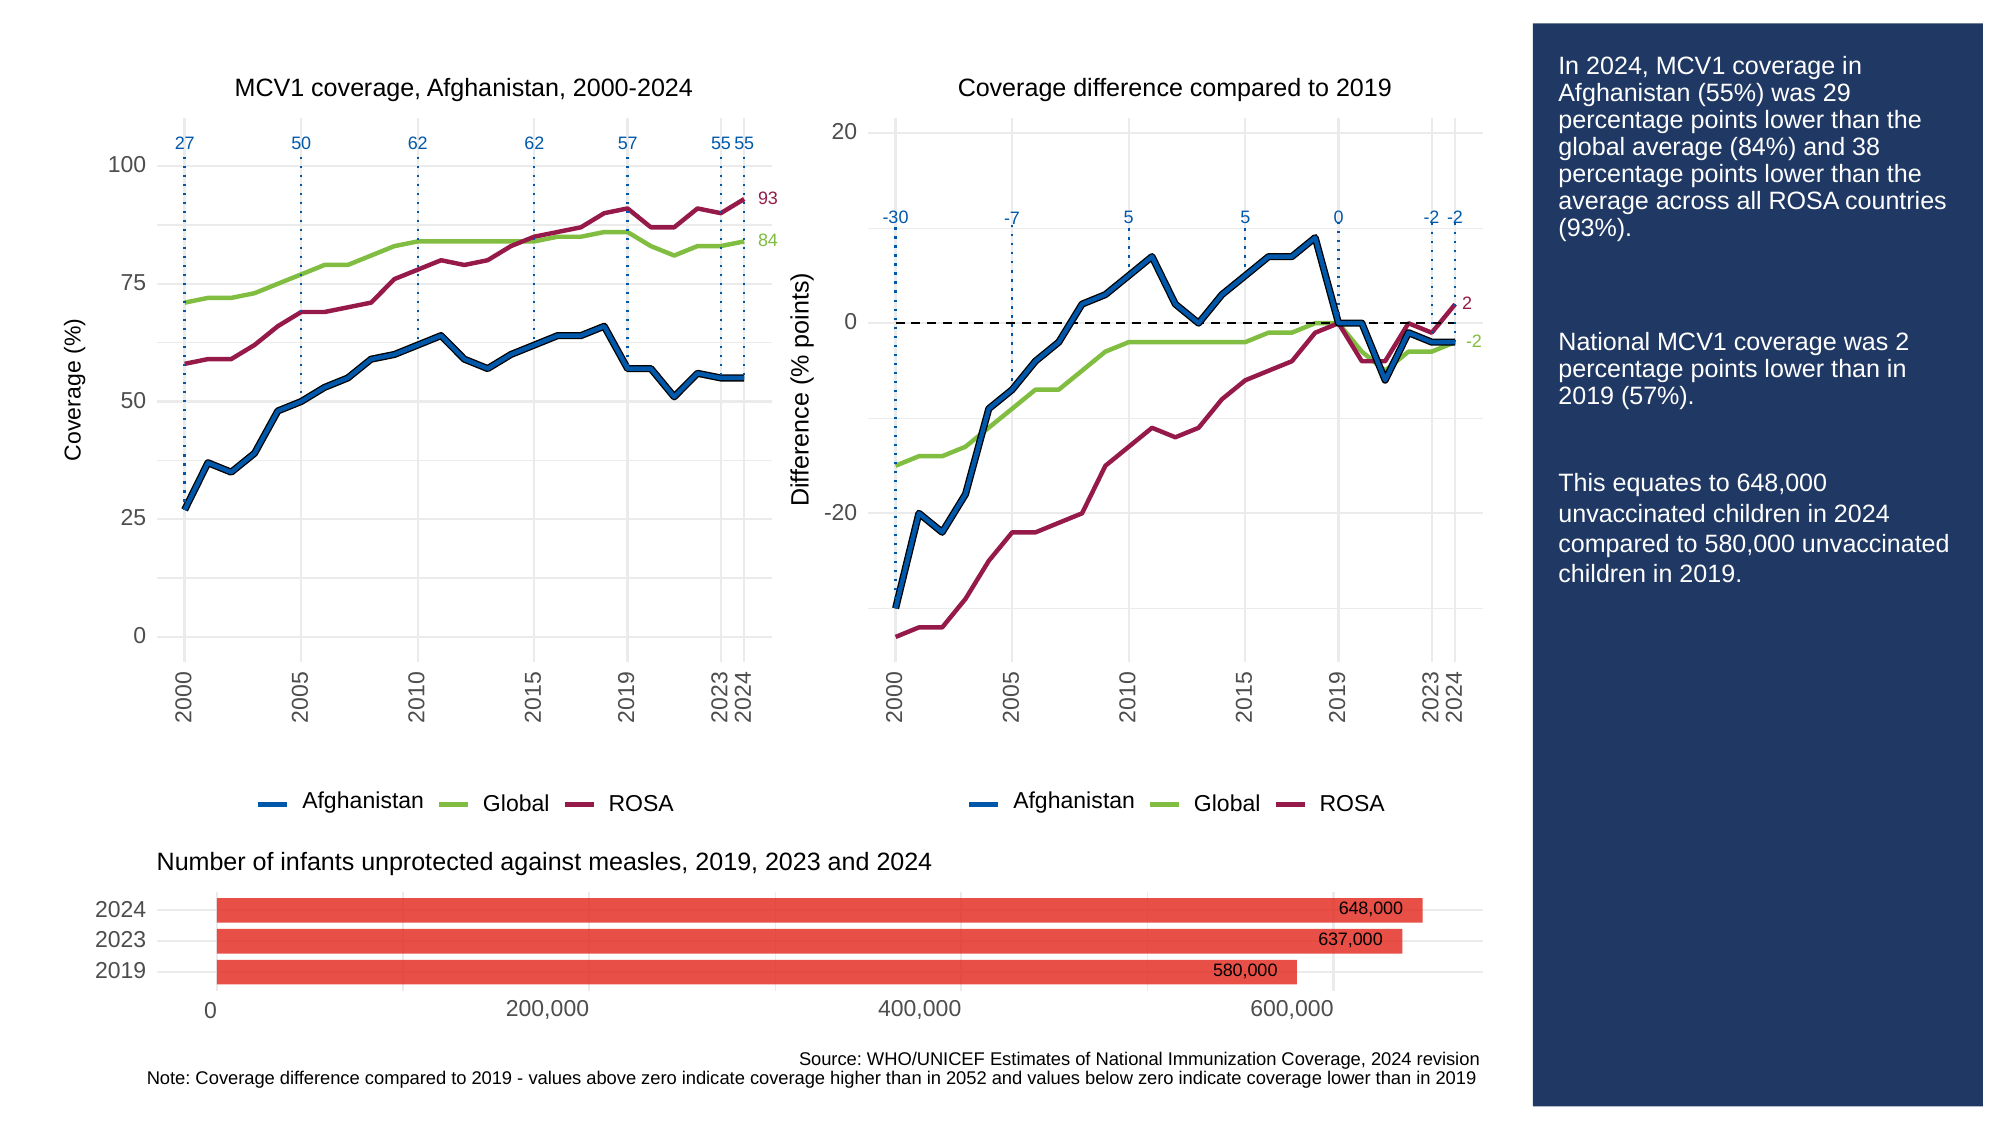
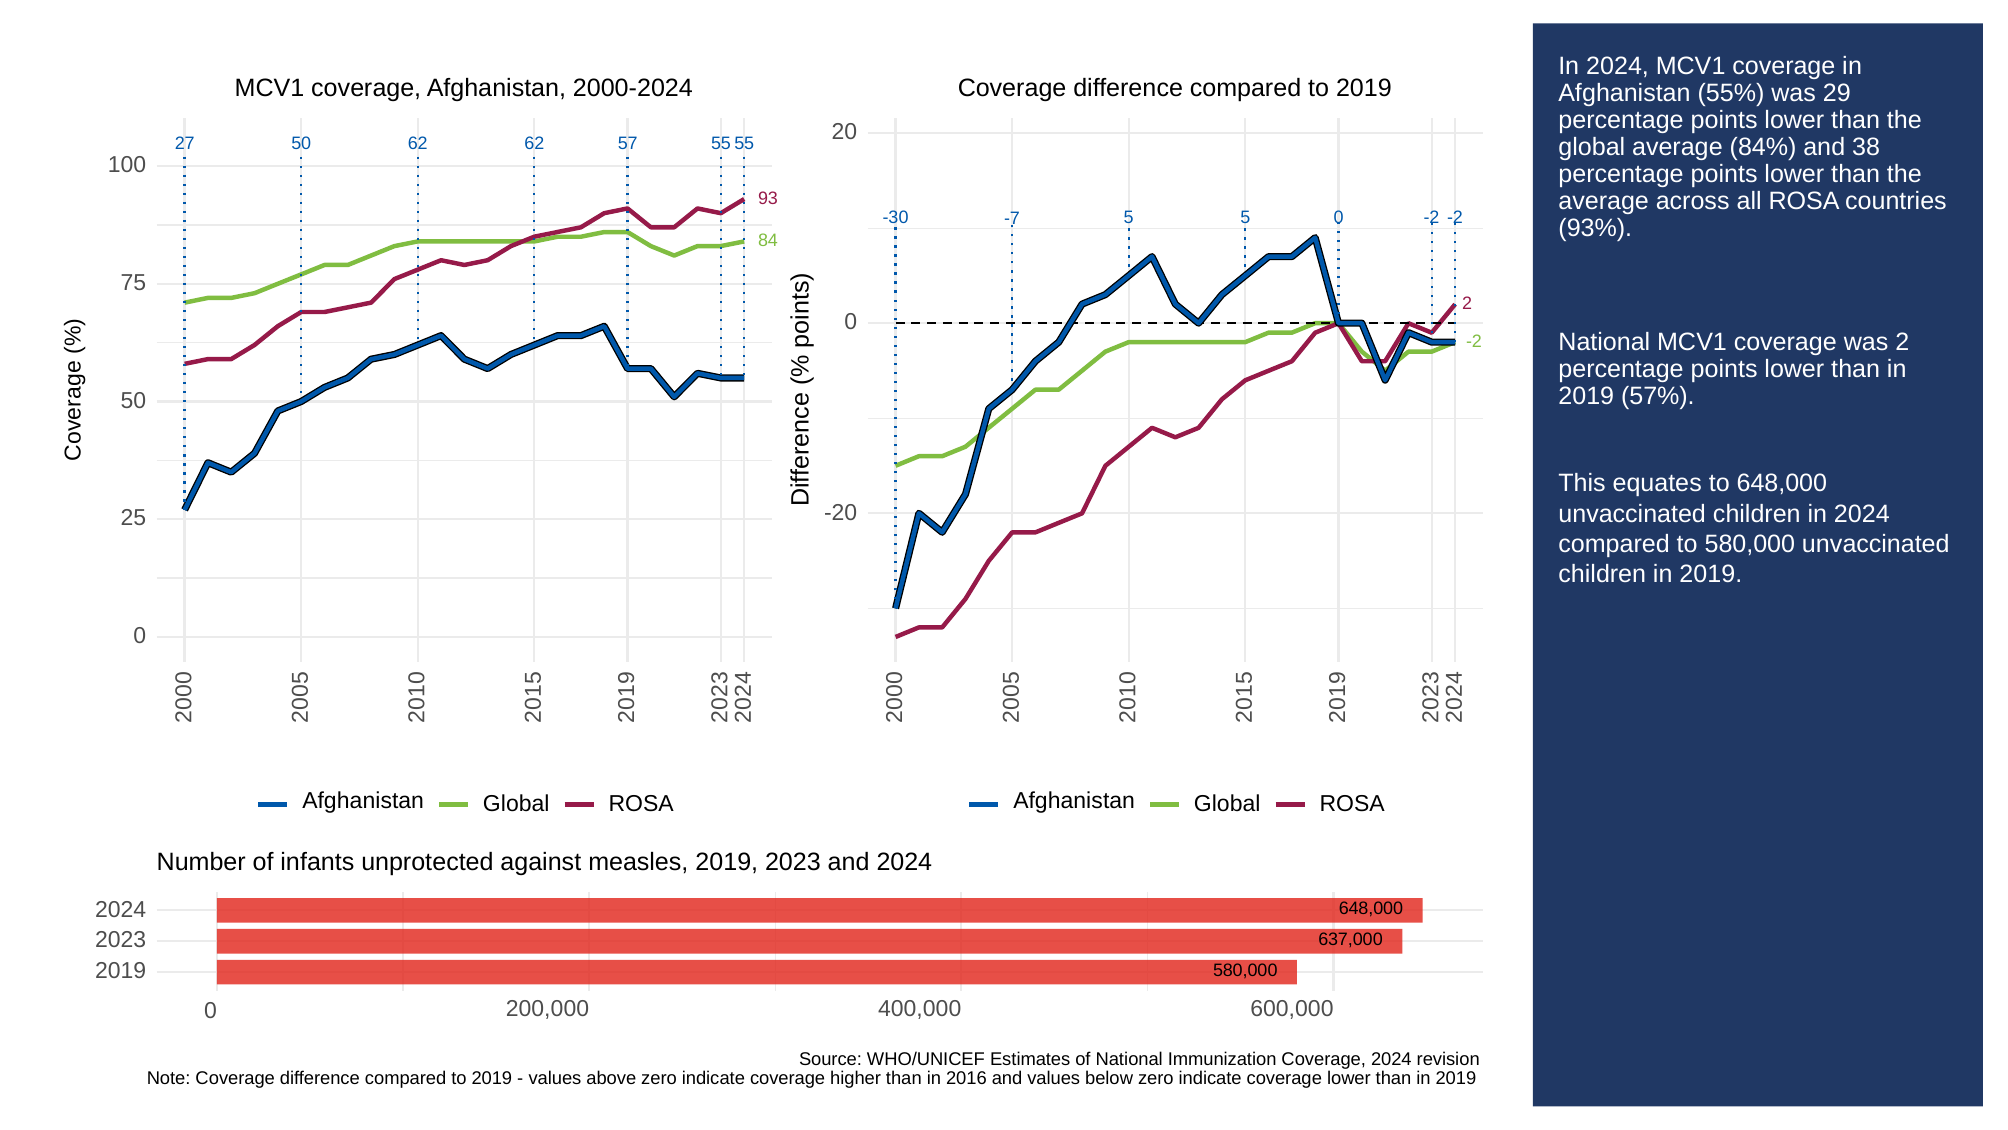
2052: 2052 -> 2016 (966, 1078)
